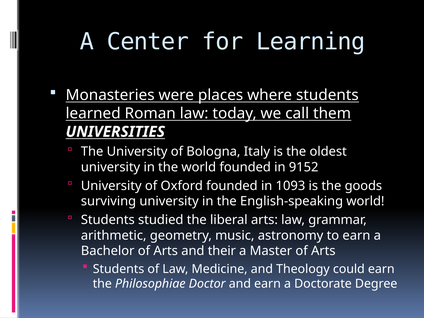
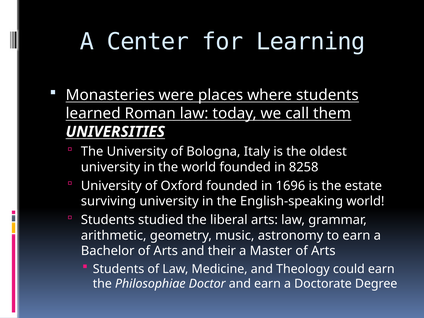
9152: 9152 -> 8258 (304, 167)
1093: 1093 -> 1696 (290, 186)
goods: goods -> estate (363, 186)
